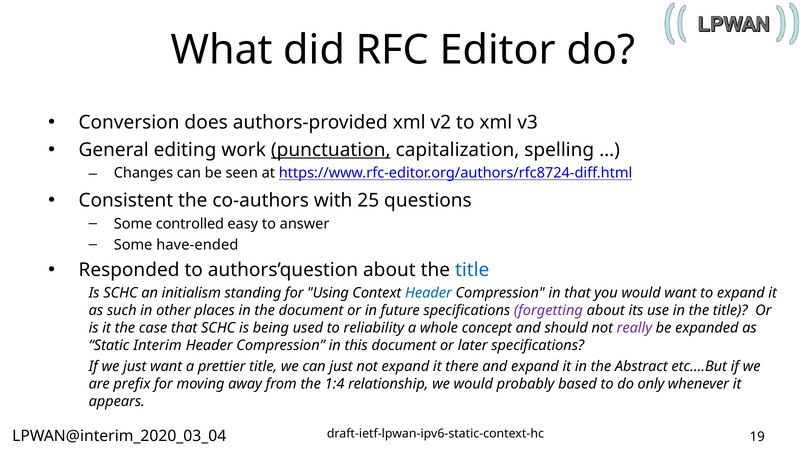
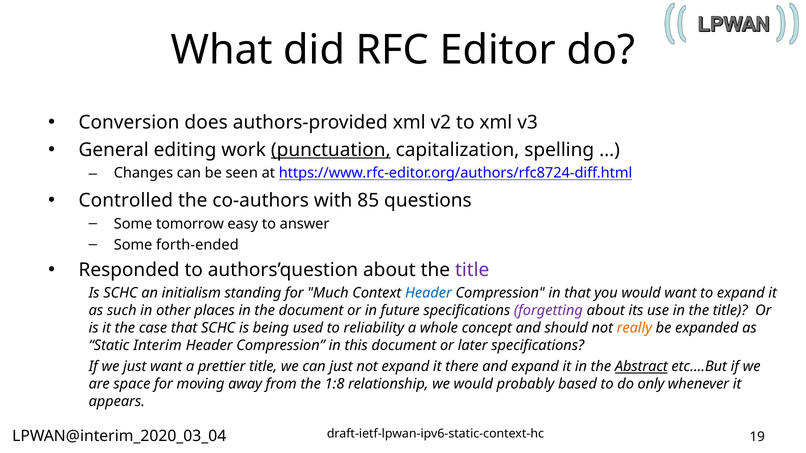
Consistent: Consistent -> Controlled (126, 201)
25: 25 -> 85 (368, 201)
controlled: controlled -> tomorrow (190, 224)
have-ended: have-ended -> forth-ended (197, 245)
title colour: blue -> purple (472, 270)
Using: Using -> Much (328, 293)
really colour: purple -> orange (634, 328)
Abstract underline: none -> present (641, 367)
prefix: prefix -> space (132, 384)
1:4: 1:4 -> 1:8 (335, 384)
